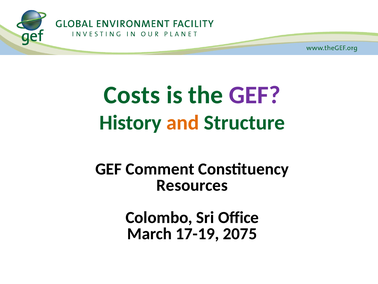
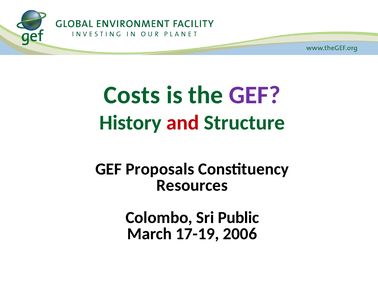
and colour: orange -> red (183, 122)
Comment: Comment -> Proposals (160, 169)
Office: Office -> Public (238, 217)
2075: 2075 -> 2006 (240, 233)
